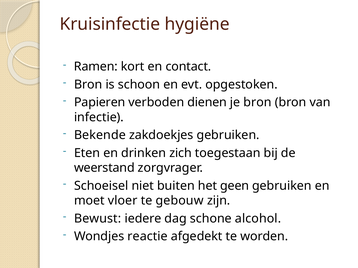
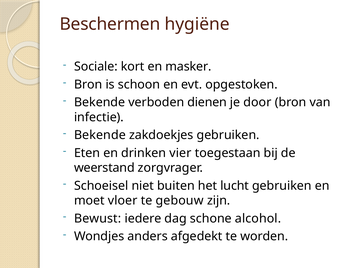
Kruisinfectie: Kruisinfectie -> Beschermen (110, 24)
Ramen: Ramen -> Sociale (96, 67)
contact: contact -> masker (188, 67)
Papieren: Papieren -> Bekende (100, 103)
je bron: bron -> door (257, 103)
zich: zich -> vier (180, 153)
geen: geen -> lucht (235, 186)
reactie: reactie -> anders (148, 237)
